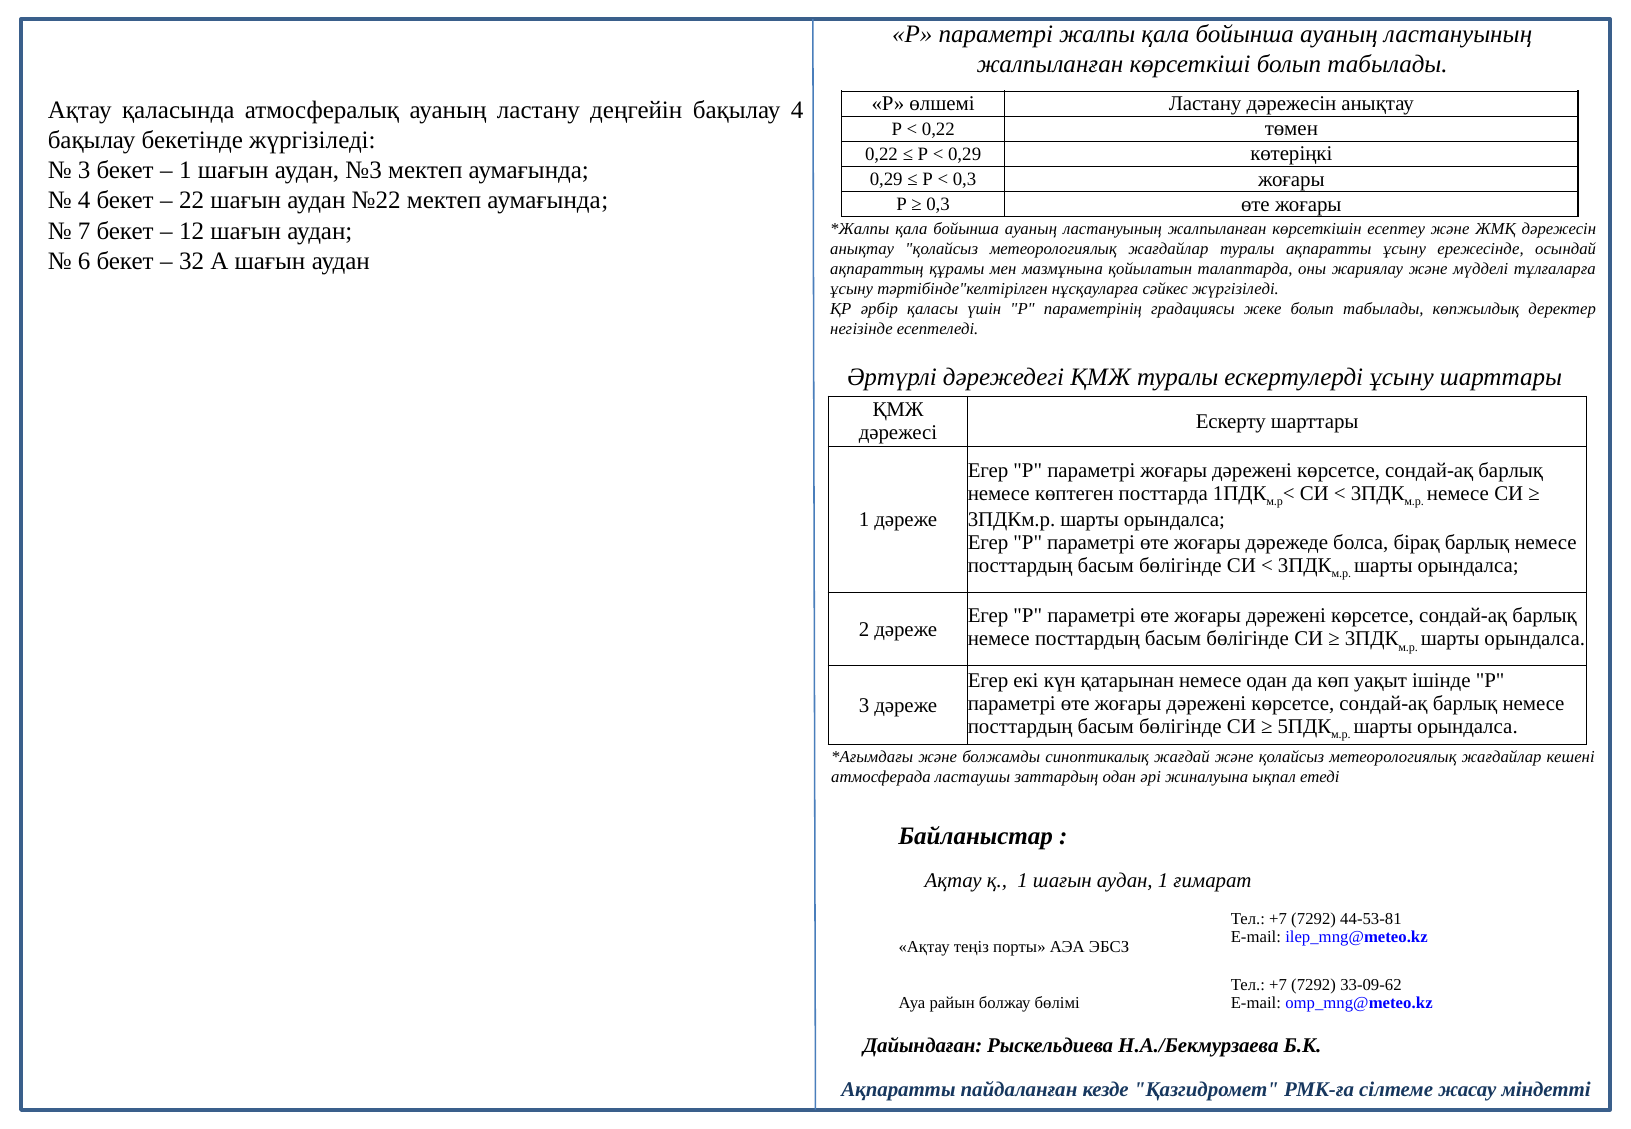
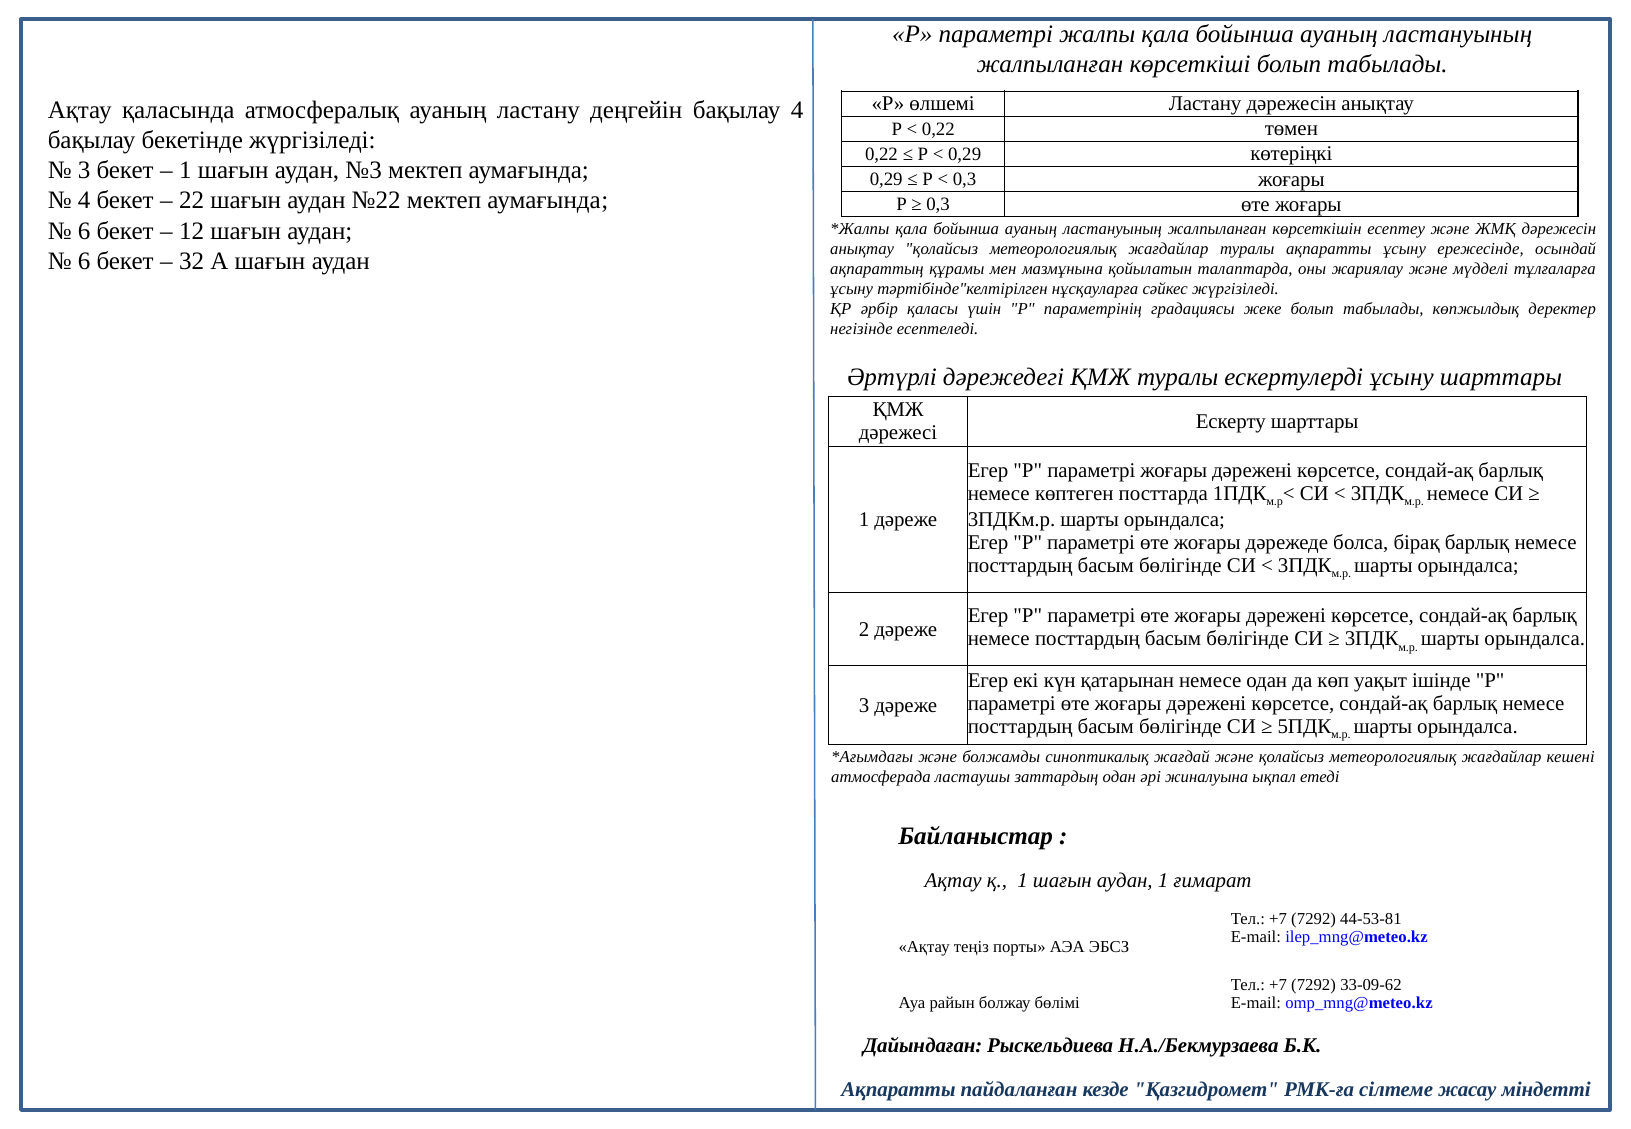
7: 7 -> 6 (84, 231)
